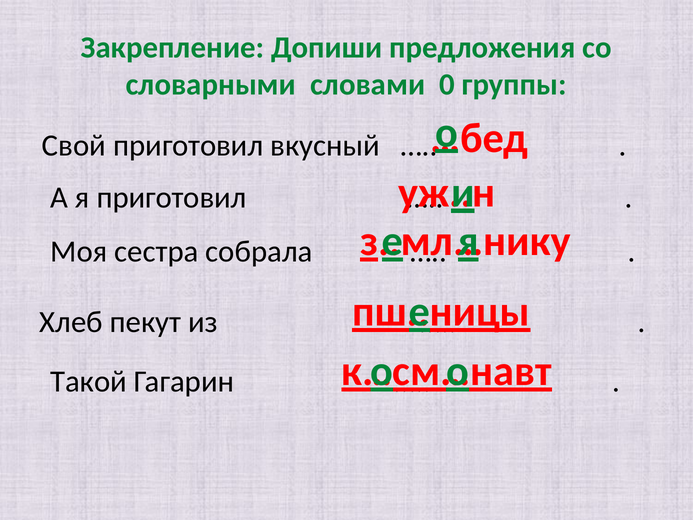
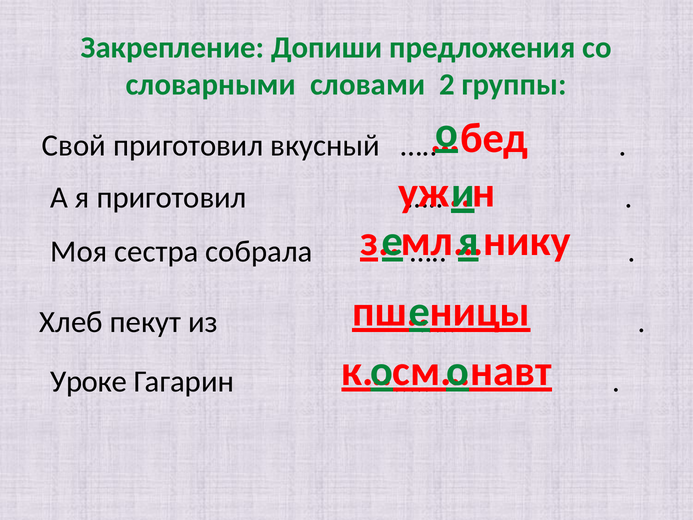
0: 0 -> 2 (447, 85)
Такой: Такой -> Уроке (89, 381)
